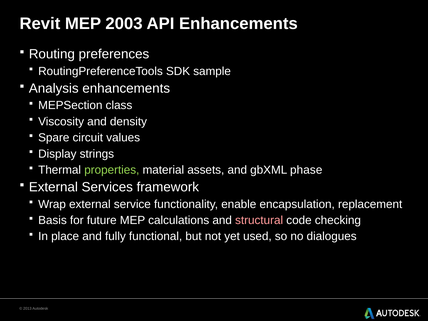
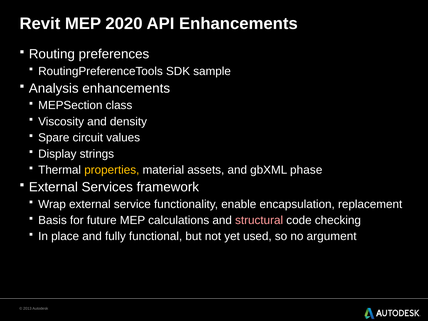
2003: 2003 -> 2020 (124, 24)
properties colour: light green -> yellow (112, 170)
dialogues: dialogues -> argument (332, 236)
